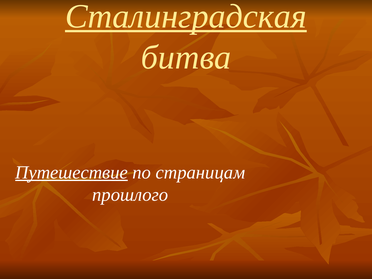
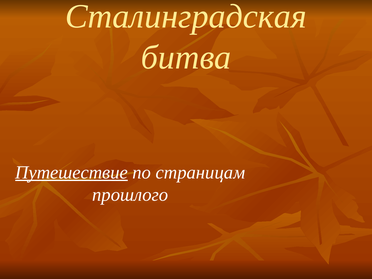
Сталинградская underline: present -> none (186, 16)
